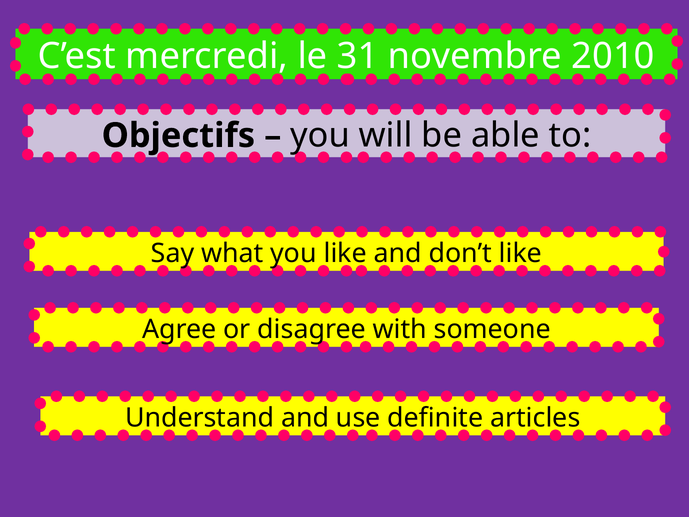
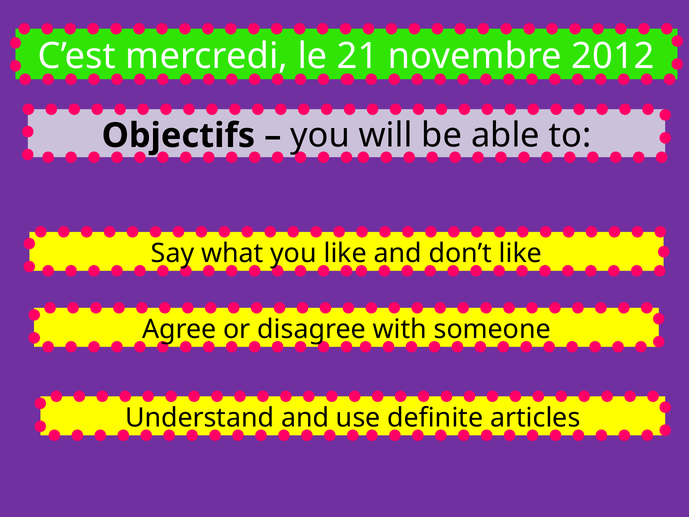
31: 31 -> 21 (358, 56)
2010: 2010 -> 2012 (613, 56)
